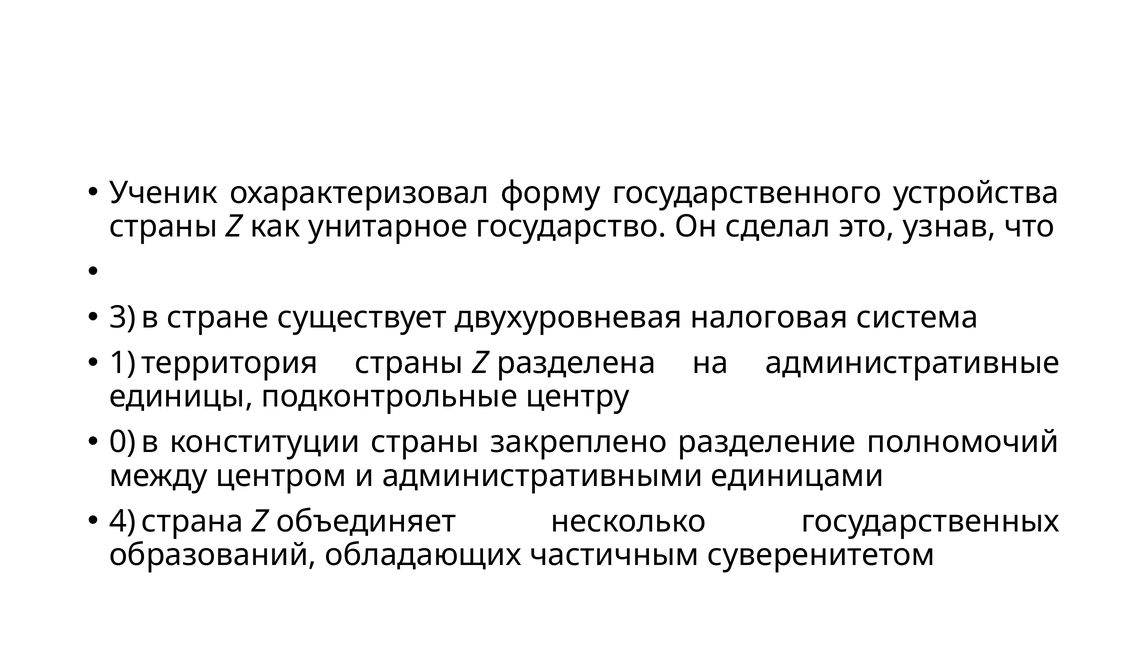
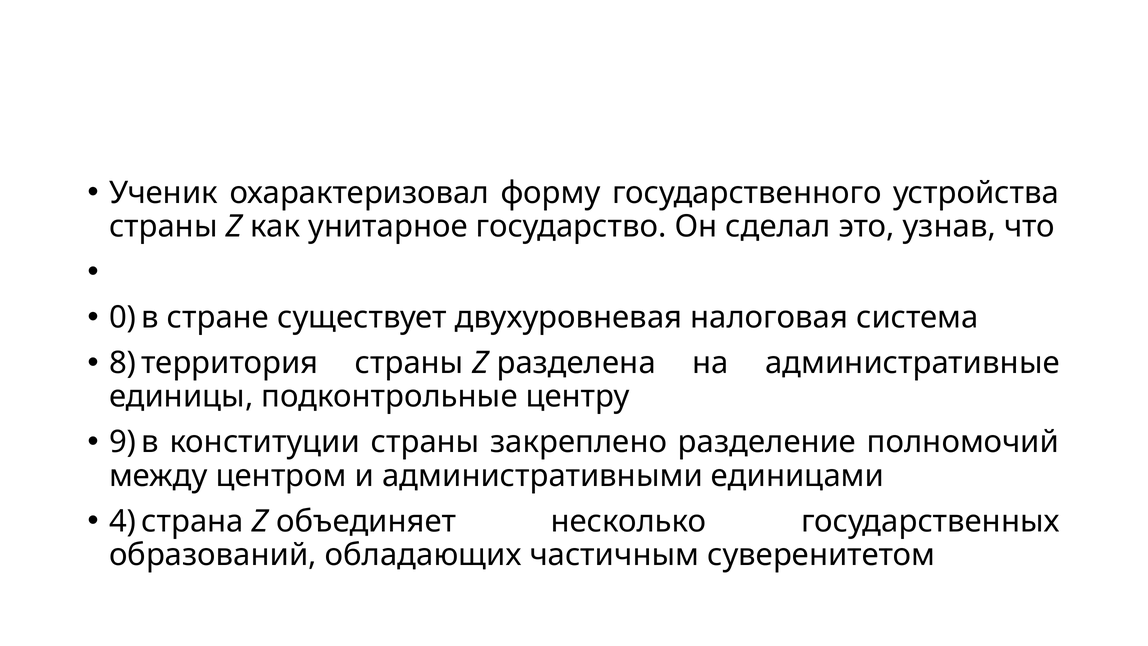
3: 3 -> 0 (123, 317)
1: 1 -> 8 (123, 363)
0: 0 -> 9 (123, 442)
